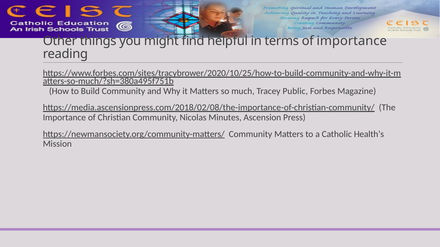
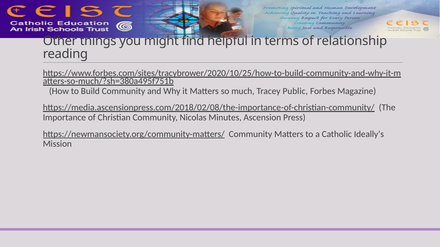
of importance: importance -> relationship (352, 41)
Health’s: Health’s -> Ideally’s (369, 134)
